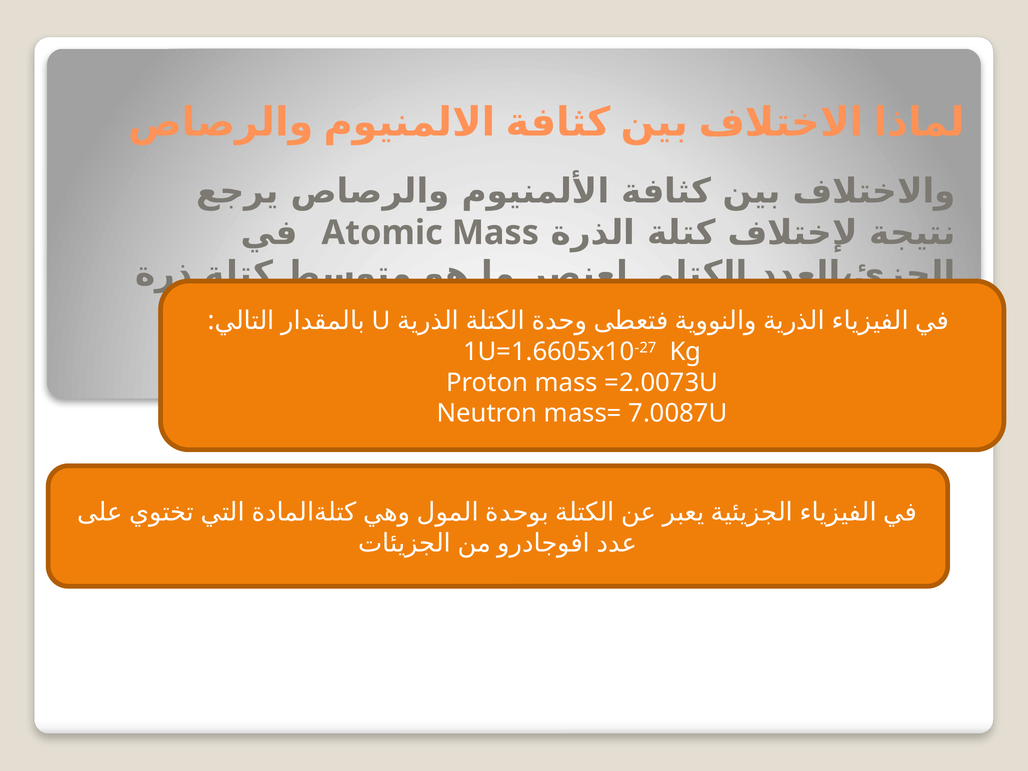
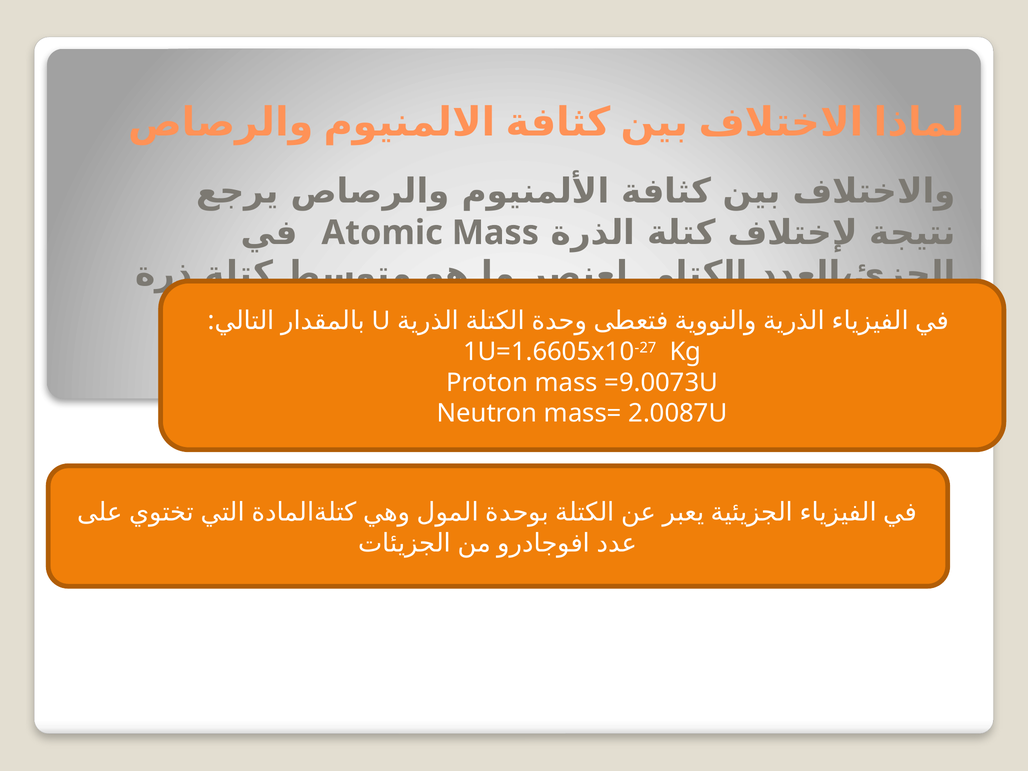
=2.0073U: =2.0073U -> =9.0073U (661, 383)
7.0087U: 7.0087U -> 2.0087U (678, 413)
